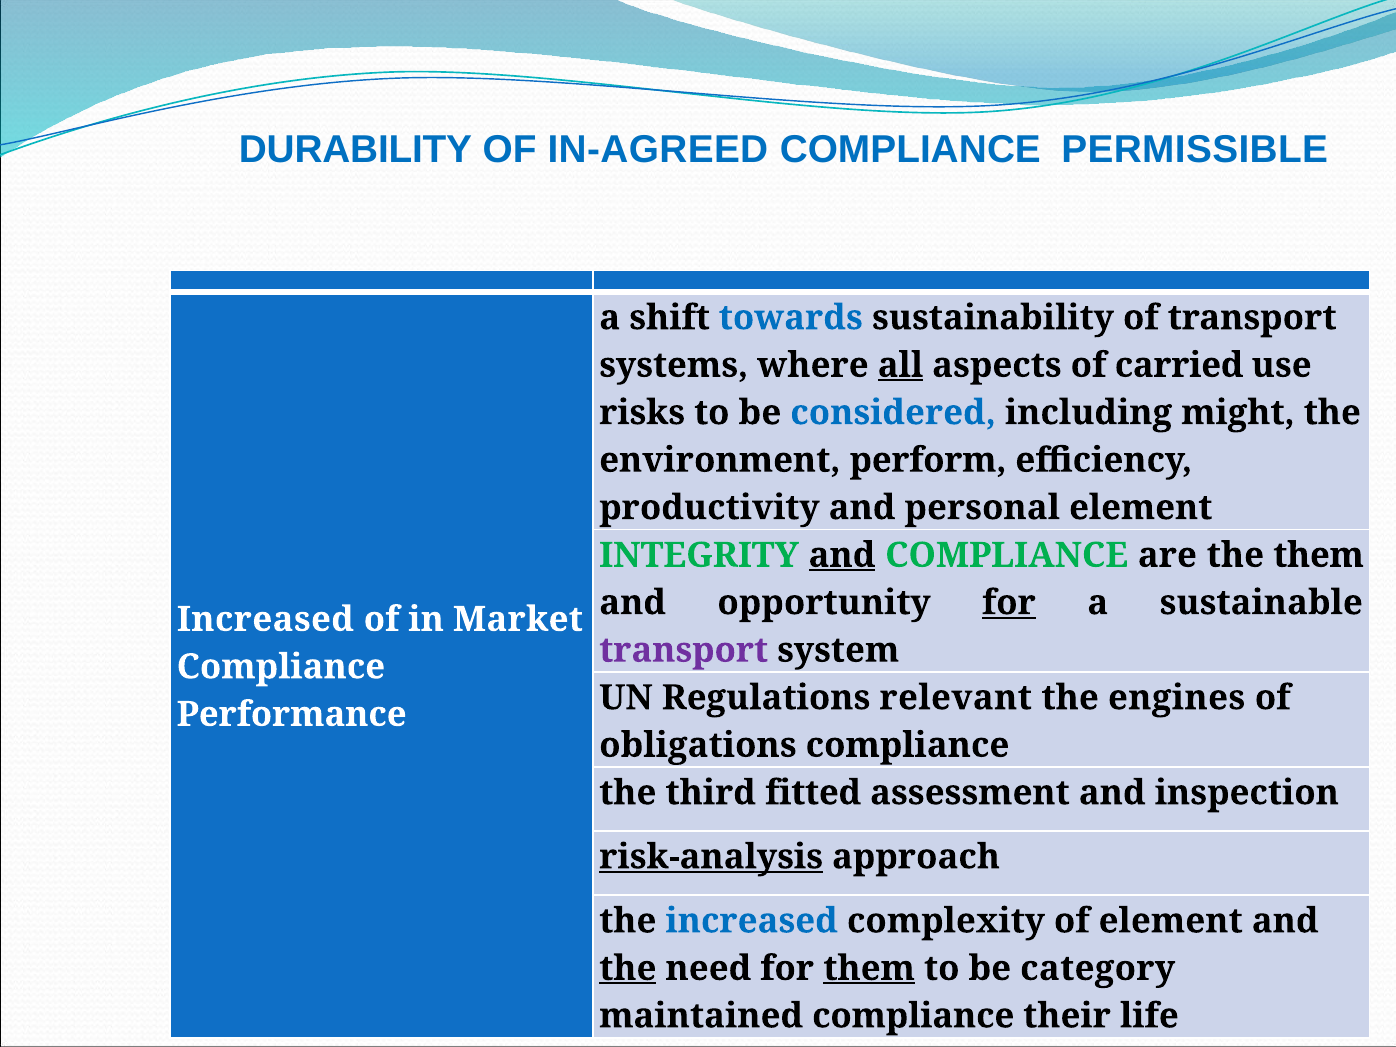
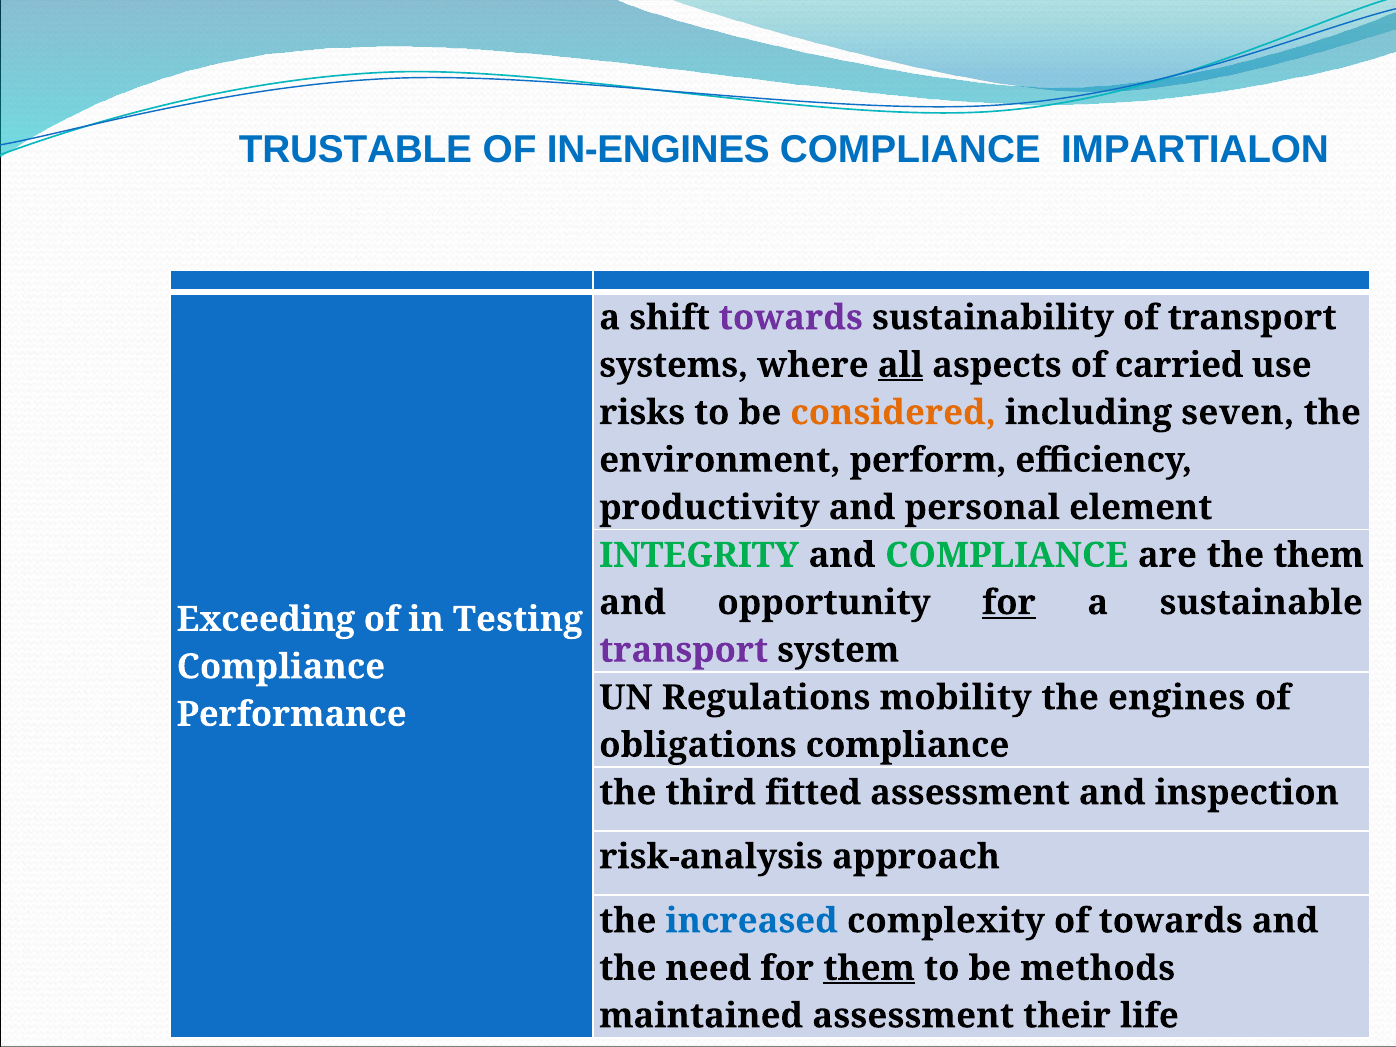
DURABILITY: DURABILITY -> TRUSTABLE (355, 150)
IN-AGREED: IN-AGREED -> IN-ENGINES (658, 150)
PERMISSIBLE: PERMISSIBLE -> IMPARTIALON (1195, 150)
towards colour: blue -> purple (791, 318)
considered colour: blue -> orange (893, 413)
might: might -> seven (1238, 413)
and underline: present -> none (842, 555)
Increased: Increased -> Exceeding (266, 619)
Market: Market -> Testing (518, 619)
relevant: relevant -> mobility (956, 698)
risk-analysis underline: present -> none (711, 857)
of element: element -> towards (1171, 921)
the underline: present -> none (628, 968)
category: category -> methods (1098, 968)
maintained compliance: compliance -> assessment (913, 1016)
